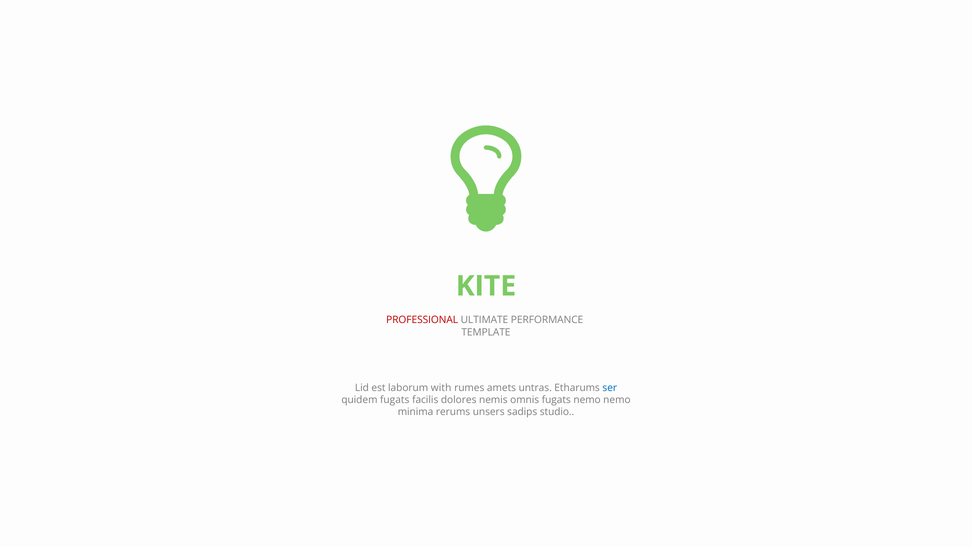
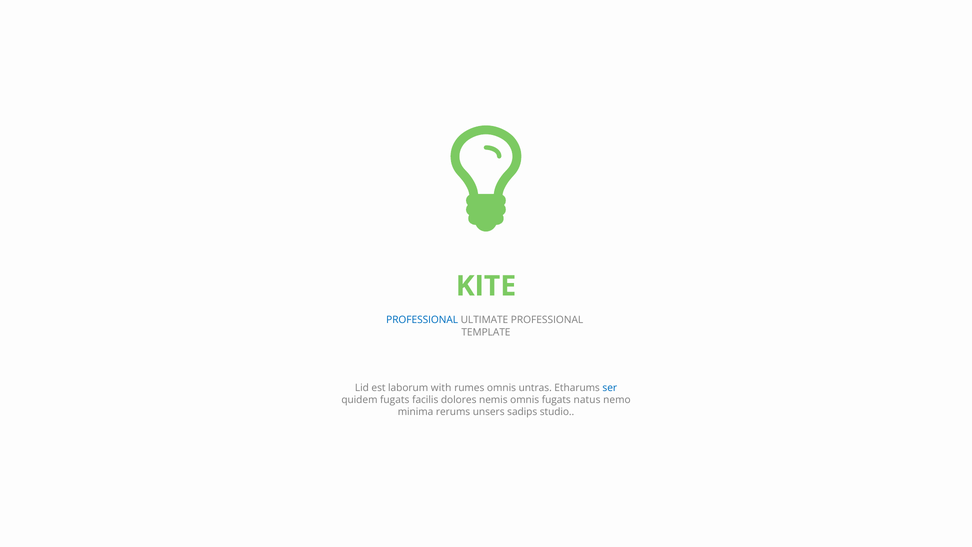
PROFESSIONAL colour: red -> blue (422, 320)
ULTIMATE PERFORMANCE: PERFORMANCE -> PROFESSIONAL (547, 320)
rumes amets: amets -> omnis (502, 388)
fugats nemo: nemo -> natus (587, 400)
